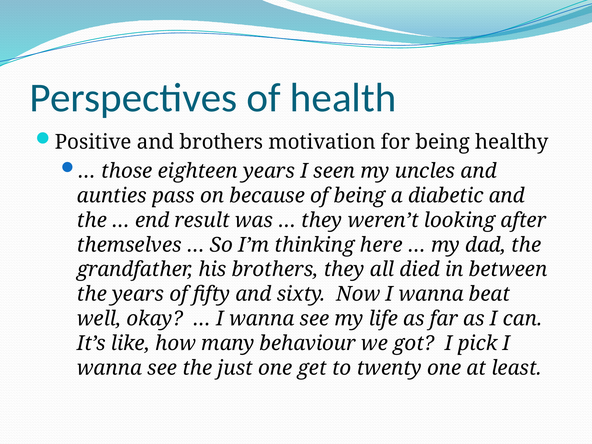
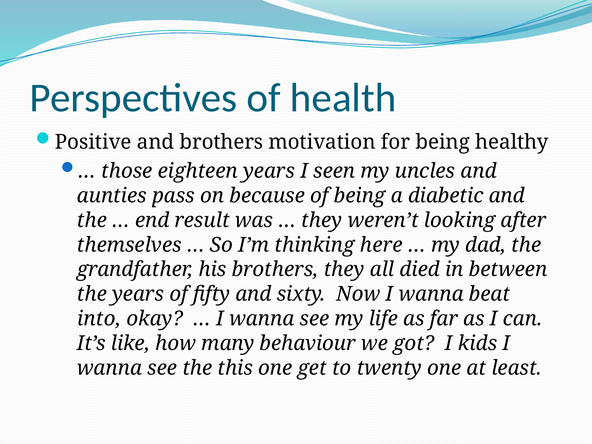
well: well -> into (99, 319)
pick: pick -> kids (477, 344)
just: just -> this (235, 368)
